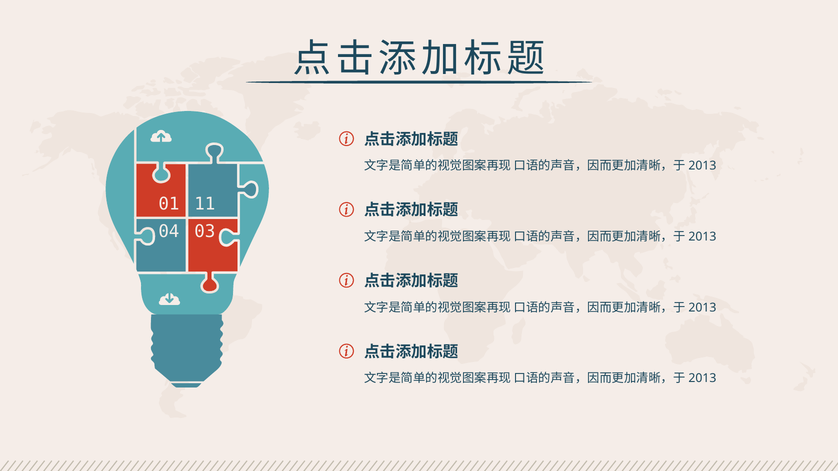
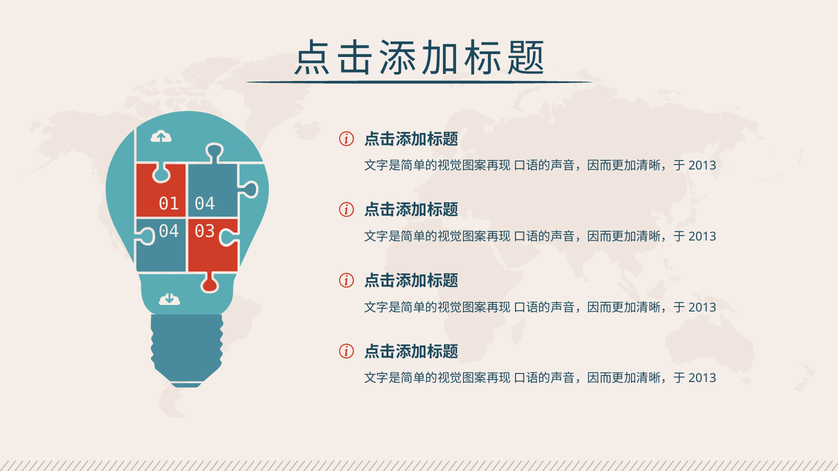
01 11: 11 -> 04 (205, 204)
